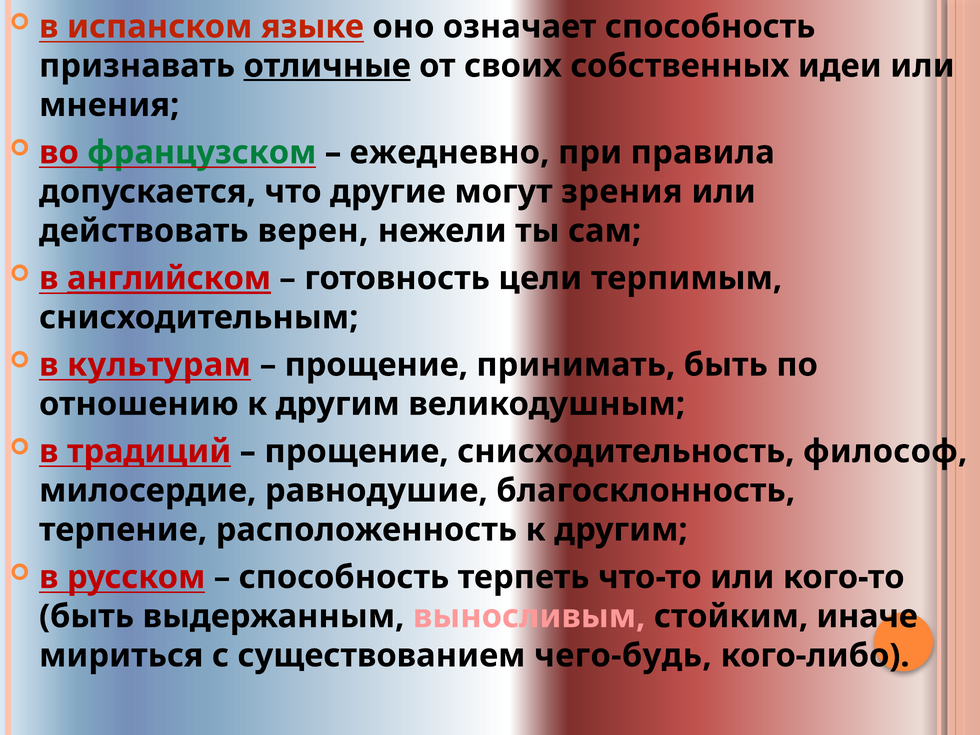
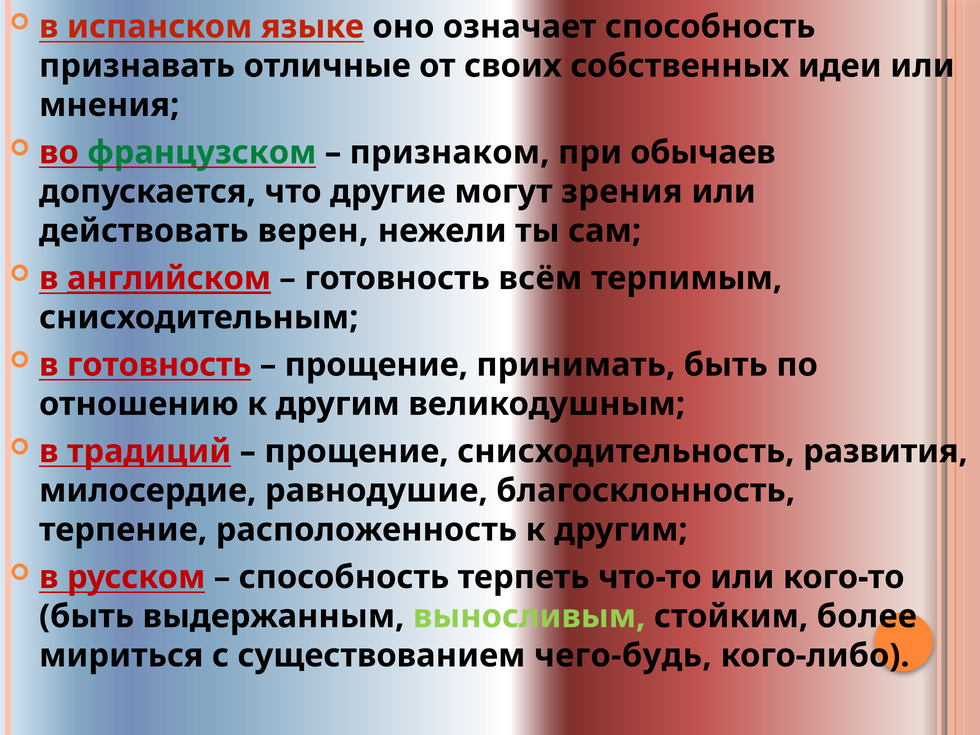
отличные underline: present -> none (327, 66)
ежедневно: ежедневно -> признаком (450, 152)
правила: правила -> обычаев (703, 152)
цели: цели -> всём (540, 278)
в культурам: культурам -> готовность (159, 365)
философ: философ -> развития (885, 451)
выносливым colour: pink -> light green (529, 616)
иначе: иначе -> более (867, 616)
